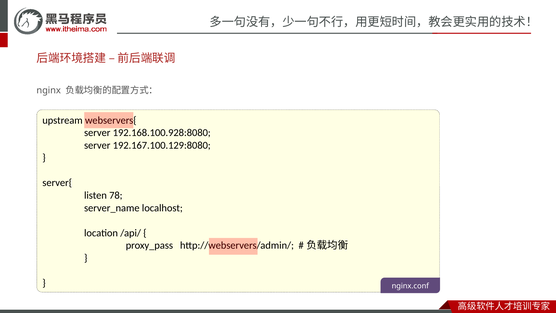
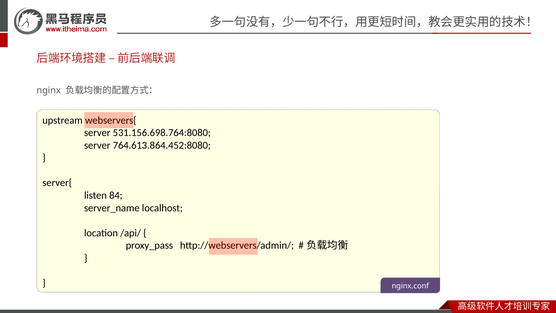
192.168.100.928:8080: 192.168.100.928:8080 -> 531.156.698.764:8080 (162, 133)
192.167.100.129:8080: 192.167.100.129:8080 -> 764.613.864.452:8080 (162, 145)
78: 78 -> 84 (116, 195)
